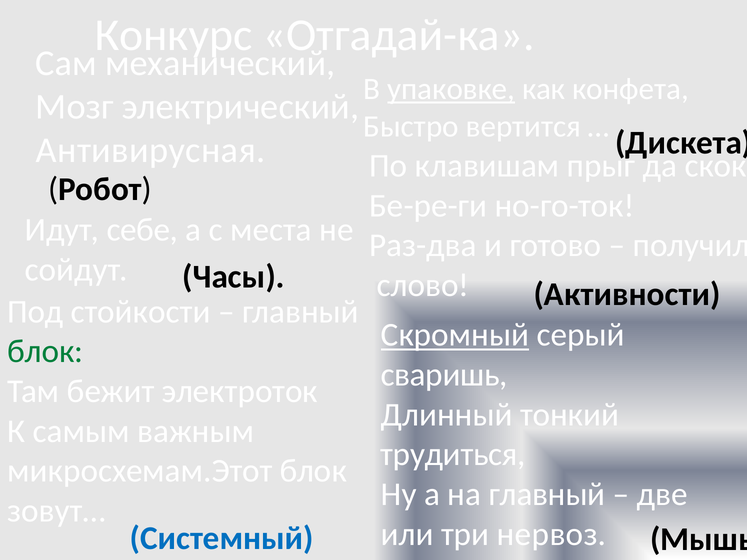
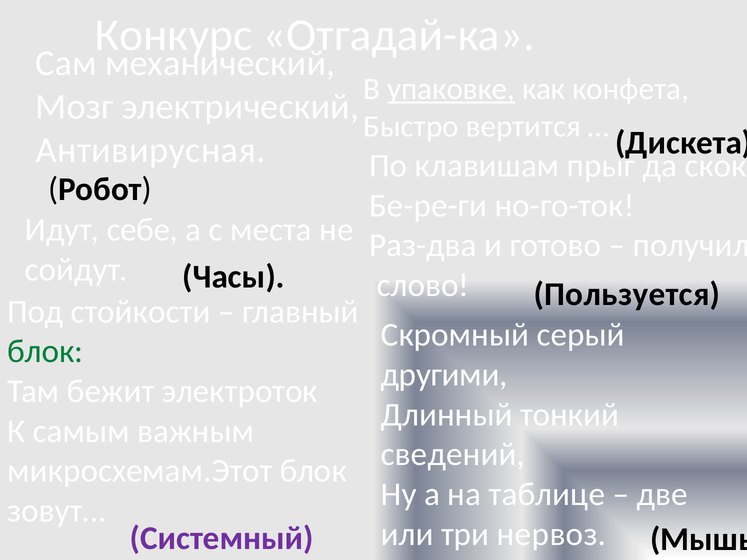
Активности: Активности -> Пользуется (627, 294)
Скромный underline: present -> none (455, 335)
сваришь: сваришь -> другими (444, 375)
трудиться: трудиться -> сведений (453, 455)
на главный: главный -> таблице (547, 495)
Системный colour: blue -> purple (222, 538)
